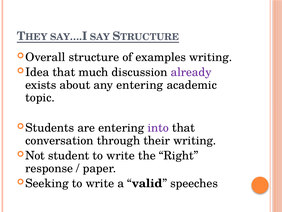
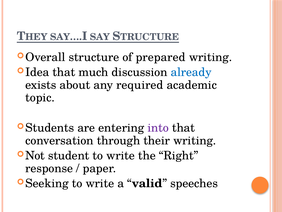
examples: examples -> prepared (161, 57)
already colour: purple -> blue (191, 72)
any entering: entering -> required (140, 85)
